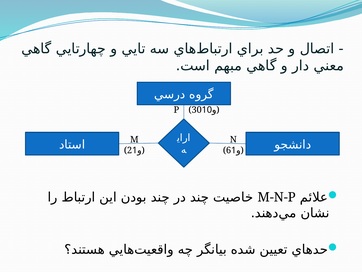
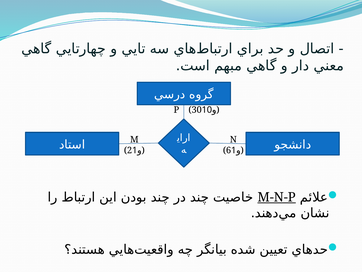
M-N-P underline: none -> present (277, 197)
